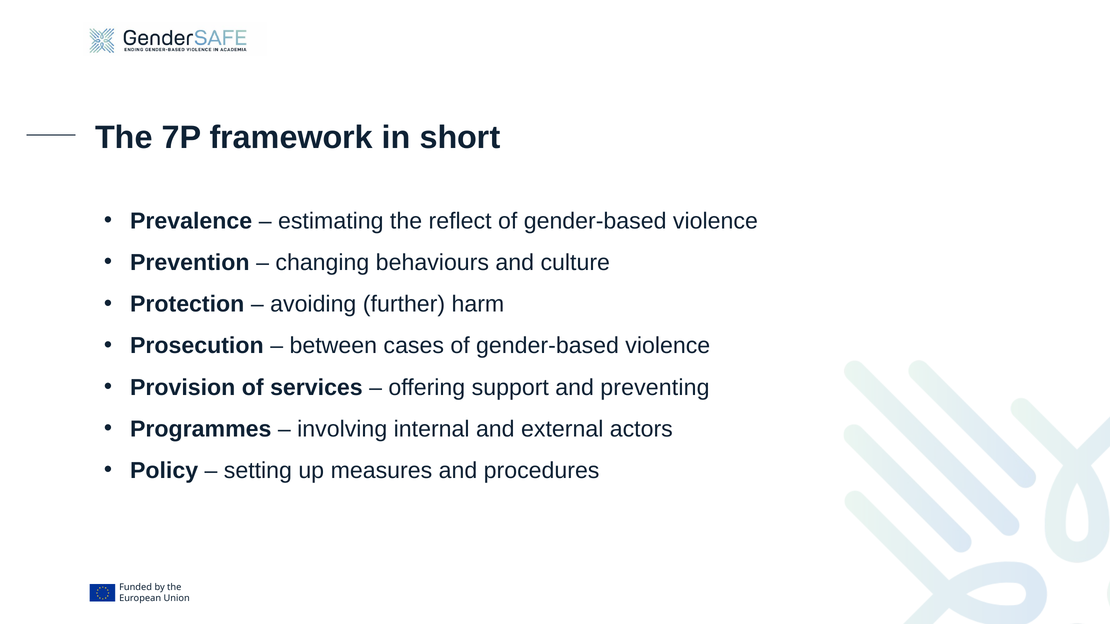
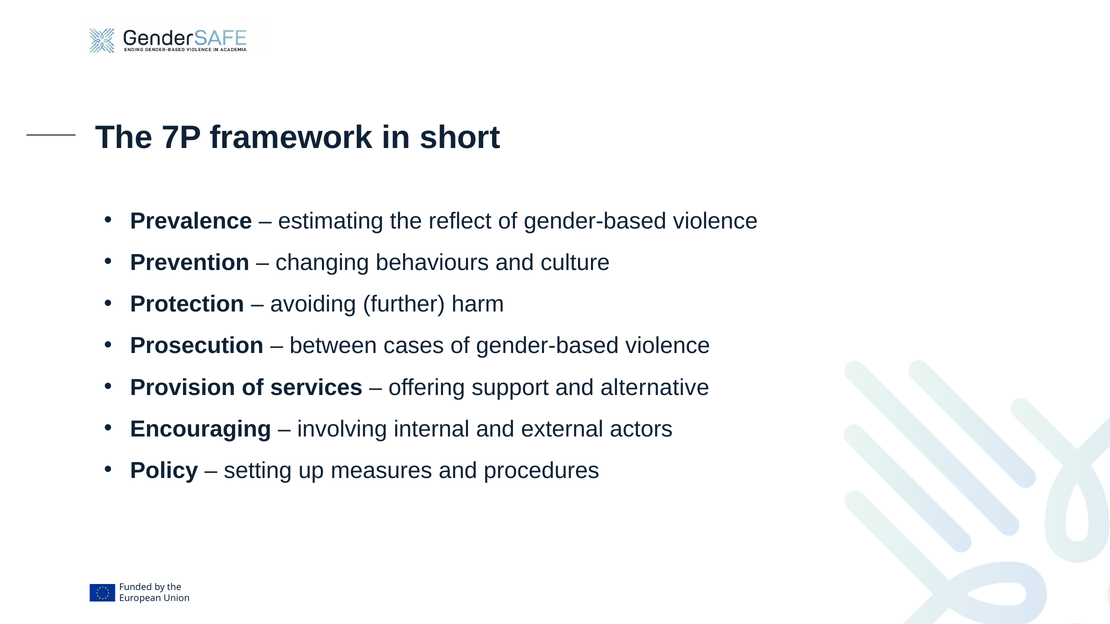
preventing: preventing -> alternative (655, 388)
Programmes: Programmes -> Encouraging (201, 429)
